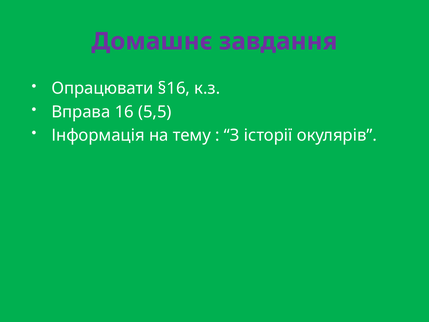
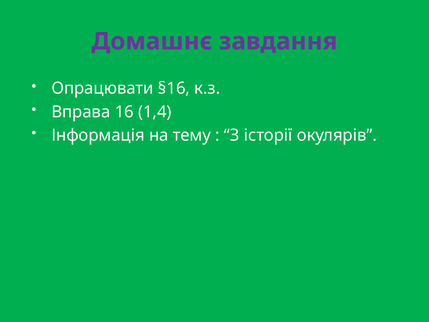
5,5: 5,5 -> 1,4 (155, 112)
